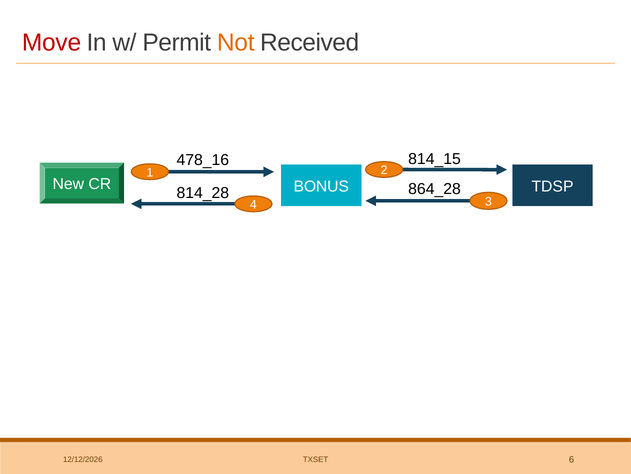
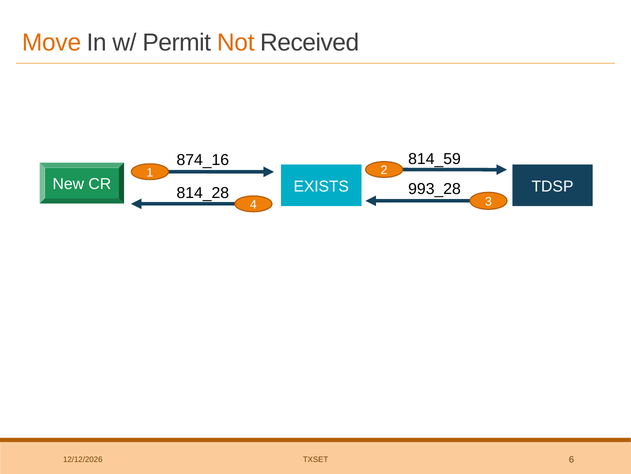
Move colour: red -> orange (52, 43)
814_15: 814_15 -> 814_59 (435, 159)
478_16: 478_16 -> 874_16 (203, 160)
BONUS: BONUS -> EXISTS (321, 186)
864_28: 864_28 -> 993_28 (435, 189)
